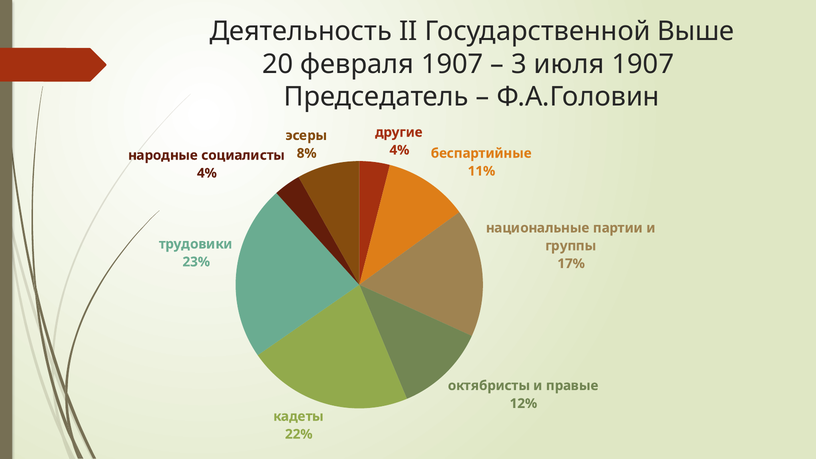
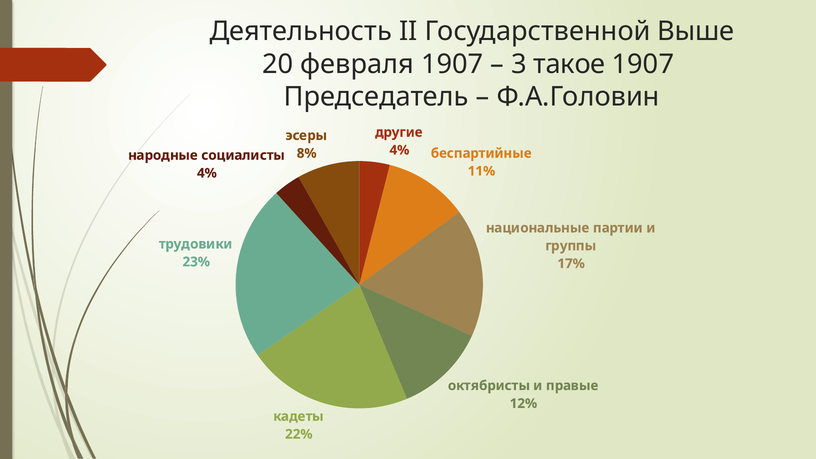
июля: июля -> такое (569, 64)
